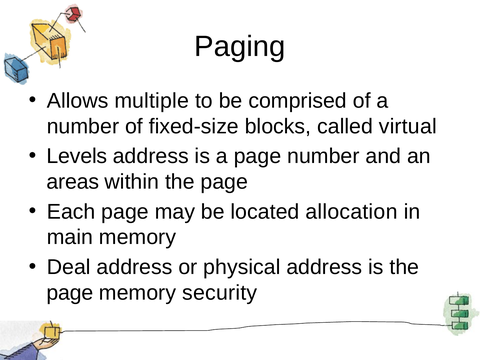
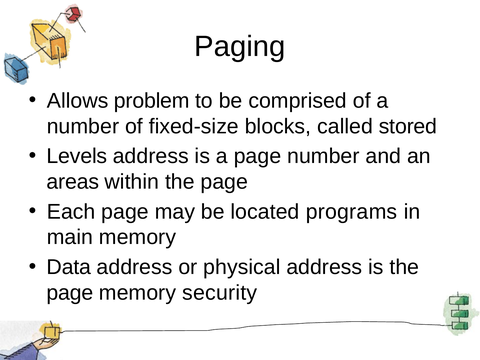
multiple: multiple -> problem (152, 101)
virtual: virtual -> stored (408, 126)
allocation: allocation -> programs (352, 212)
Deal: Deal -> Data (69, 267)
